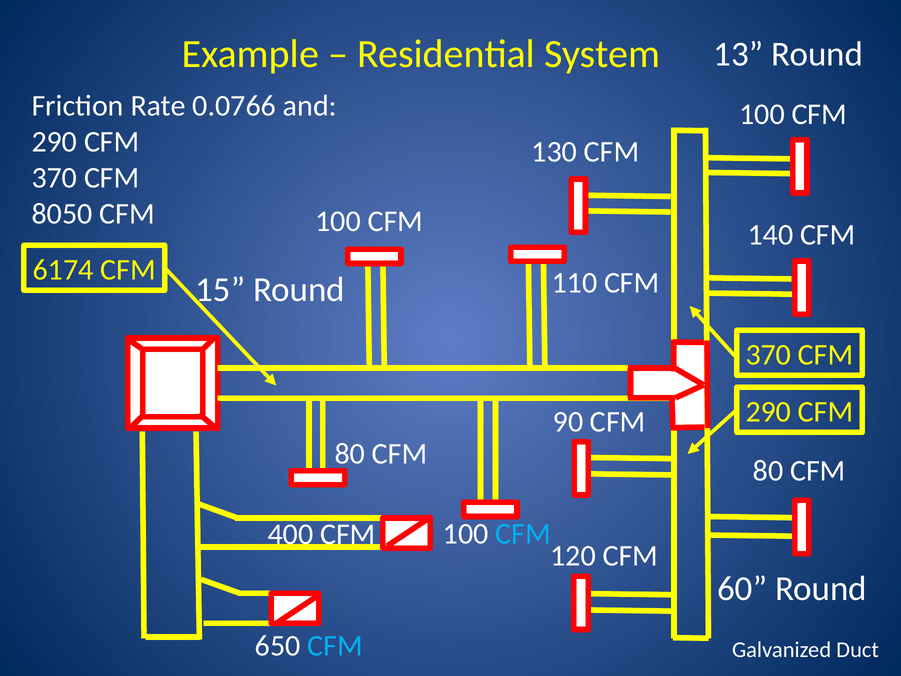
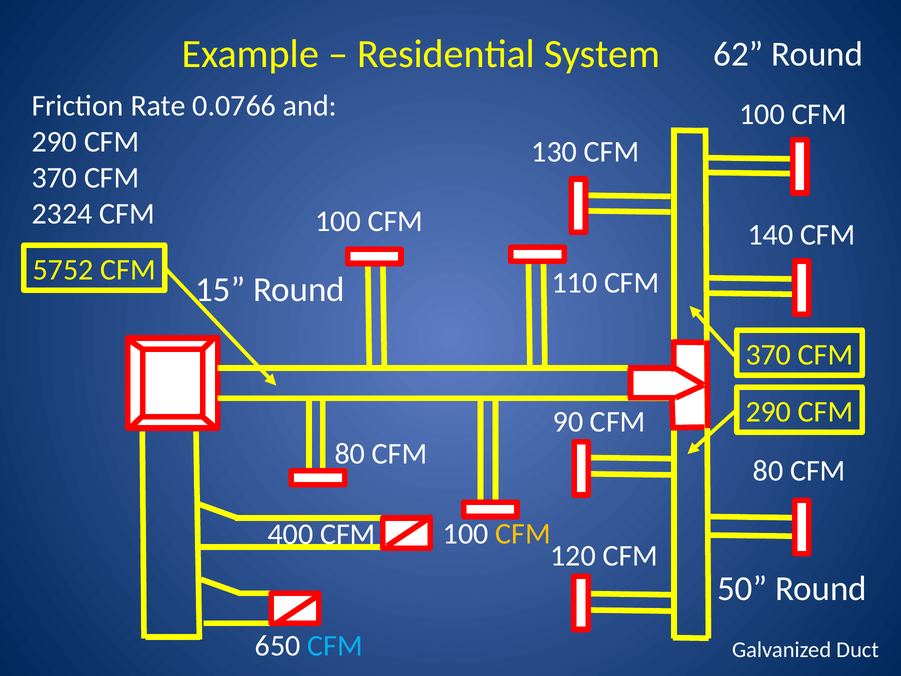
13: 13 -> 62 (739, 54)
8050: 8050 -> 2324 (62, 214)
6174: 6174 -> 5752 (63, 270)
CFM colour: light blue -> yellow (523, 534)
60: 60 -> 50 (742, 589)
